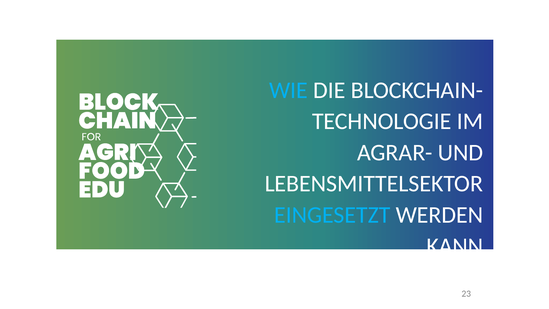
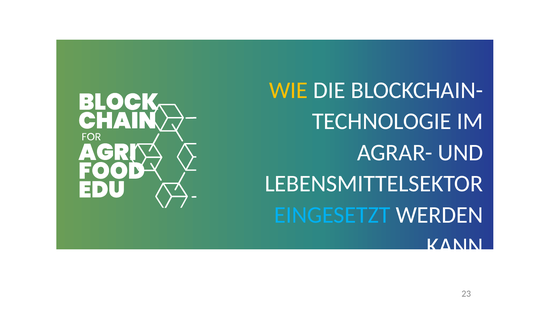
WIE colour: light blue -> yellow (288, 90)
